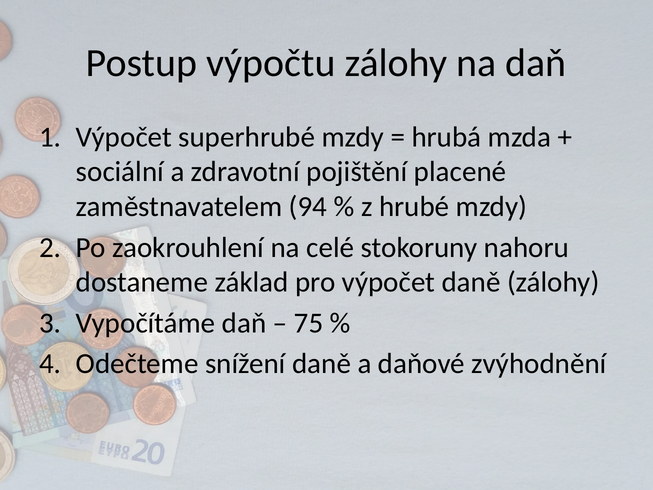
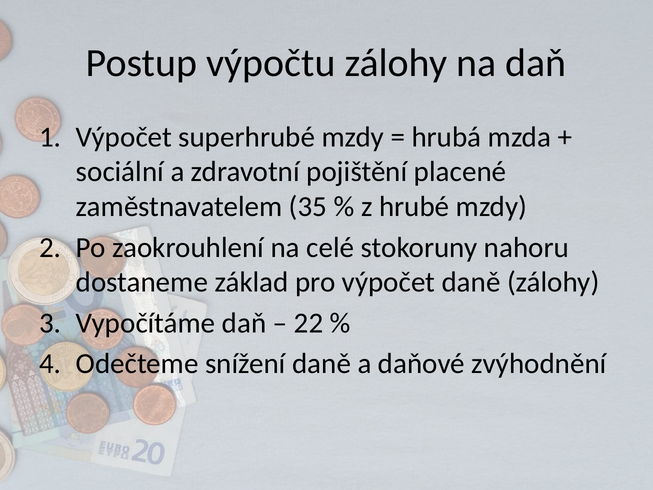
94: 94 -> 35 (308, 207)
75: 75 -> 22 (309, 323)
